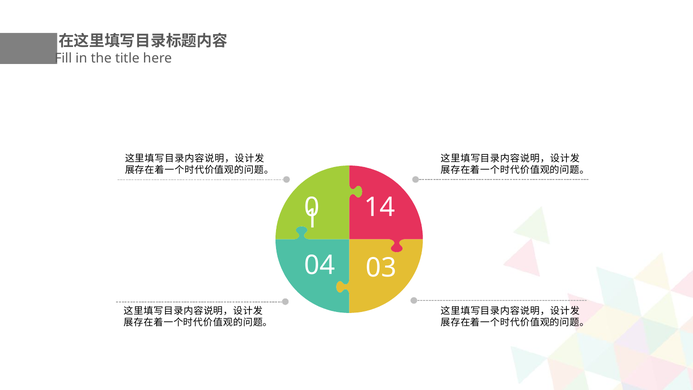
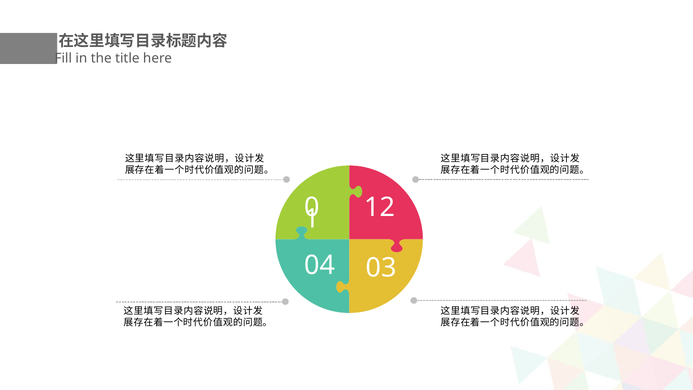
14: 14 -> 12 (380, 207)
